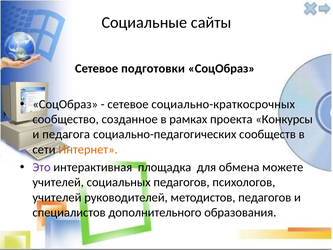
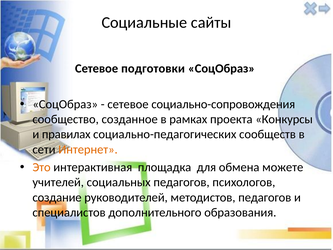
социально-краткосрочных: социально-краткосрочных -> социально-сопровождения (223, 104)
педагога: педагога -> правилах (66, 134)
Это colour: purple -> orange (42, 167)
учителей: учителей -> создание (57, 197)
